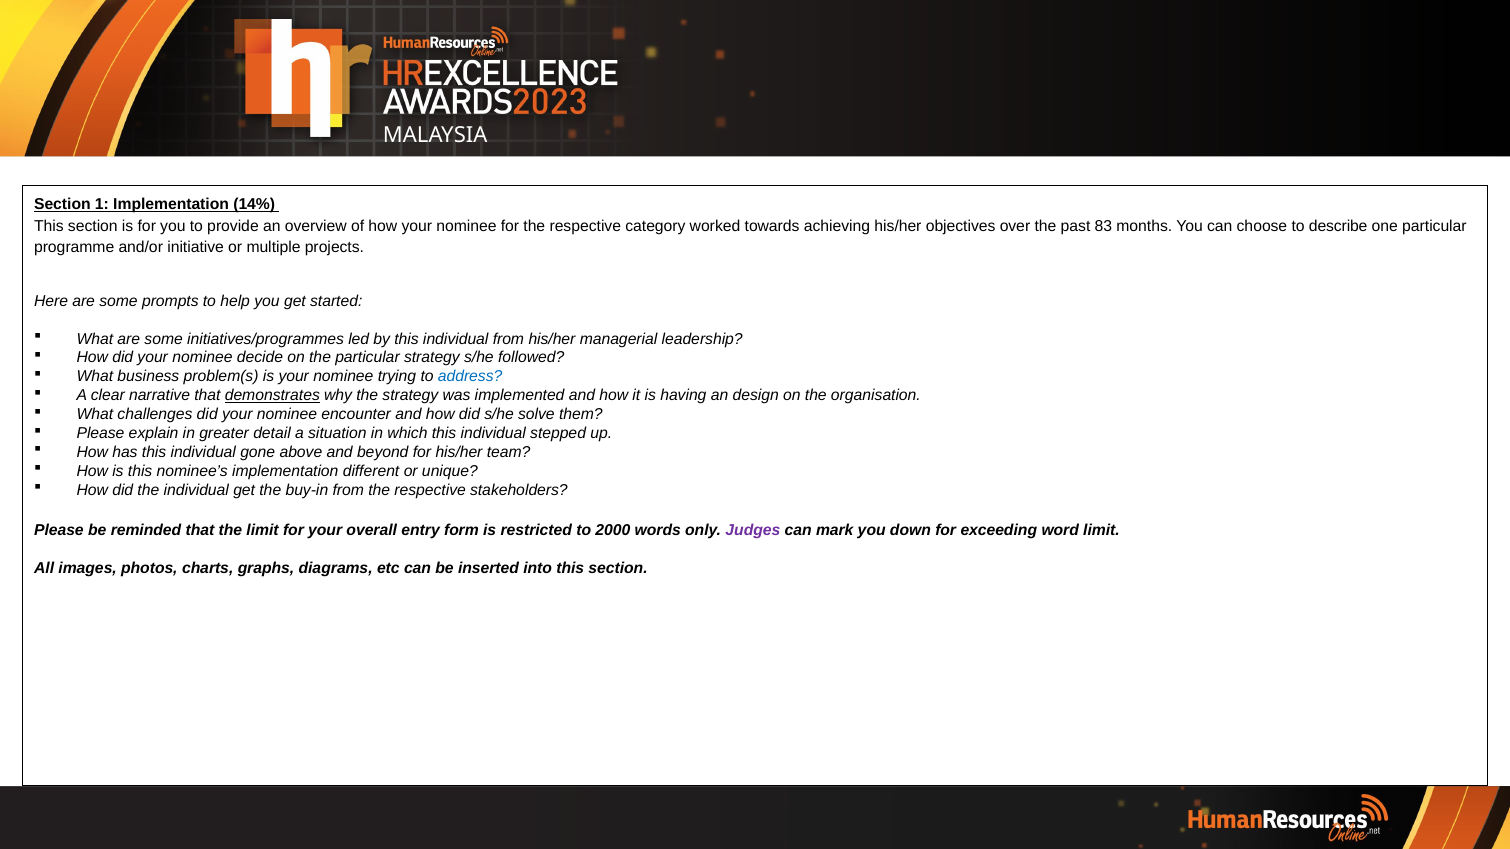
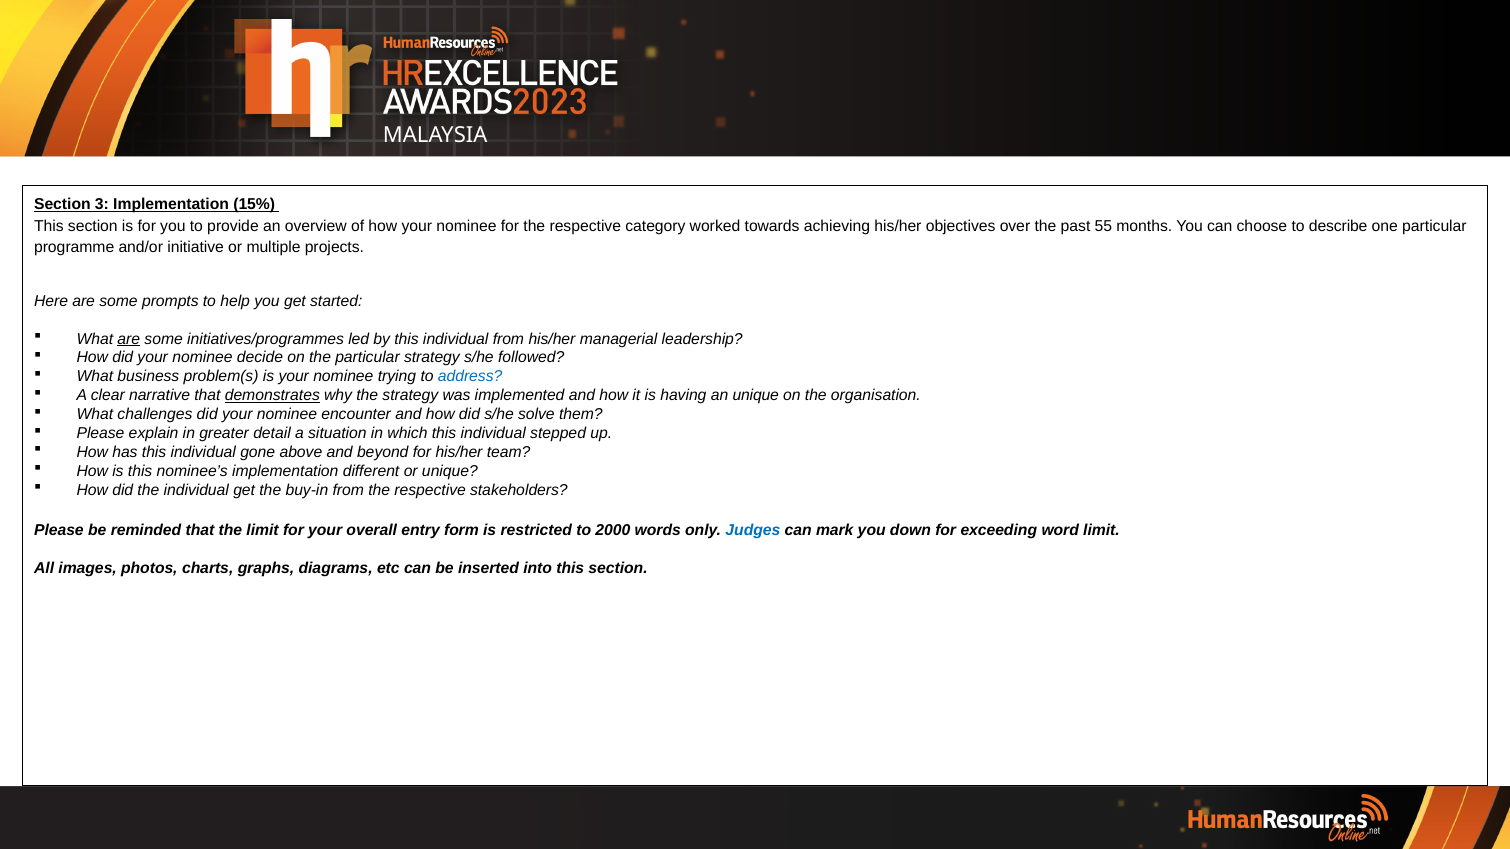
1: 1 -> 3 (102, 204)
14%: 14% -> 15% (254, 204)
83: 83 -> 55 (1103, 226)
are underline: none -> present (129, 339)
an design: design -> unique (756, 396)
Judges colour: purple -> blue (753, 531)
